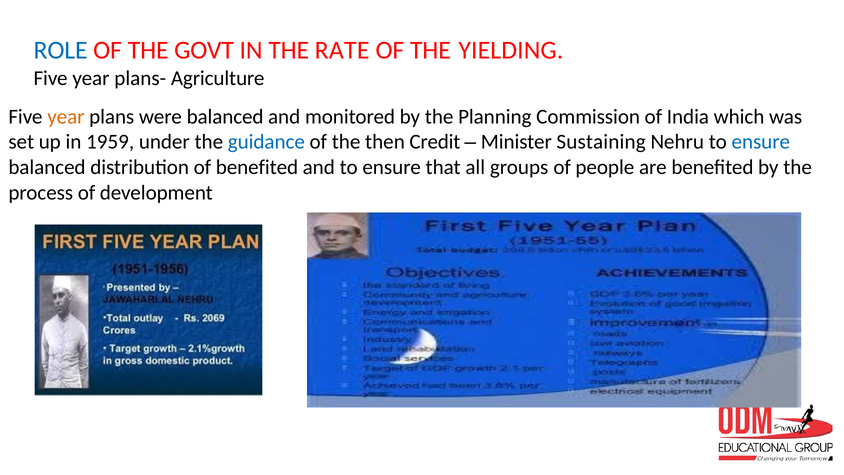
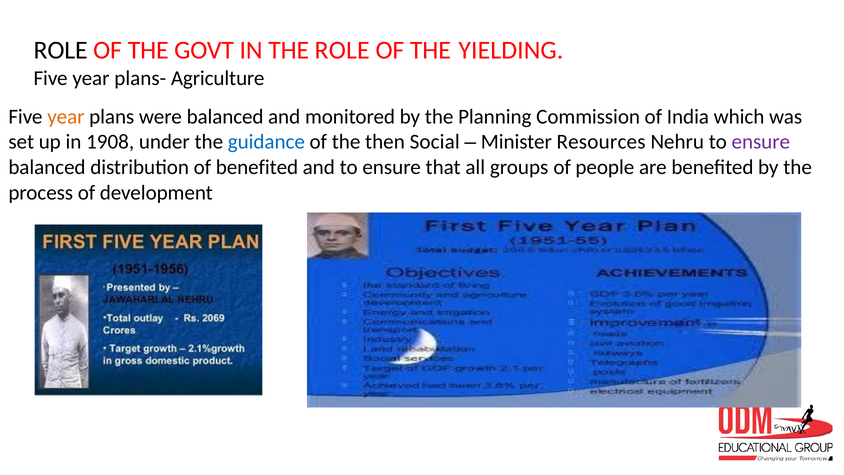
ROLE colour: blue -> black (61, 50)
THE RATE: RATE -> ROLE (342, 50)
1959: 1959 -> 1908 (110, 142)
Credit: Credit -> Social (435, 142)
Sustaining: Sustaining -> Resources (601, 142)
ensure colour: blue -> purple (761, 142)
